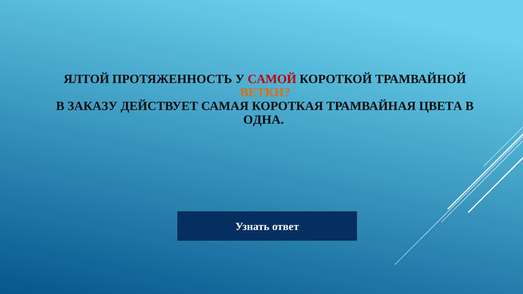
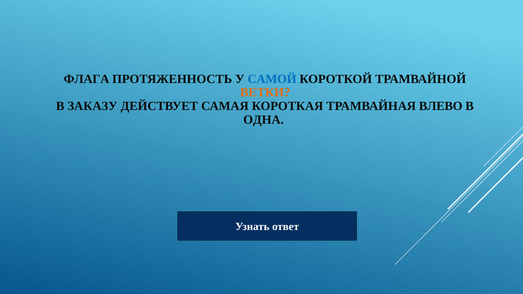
ЯЛТОЙ: ЯЛТОЙ -> ФЛАГА (86, 79)
САМОЙ colour: red -> blue (272, 79)
ЦВЕТА: ЦВЕТА -> ВЛЕВО (441, 106)
